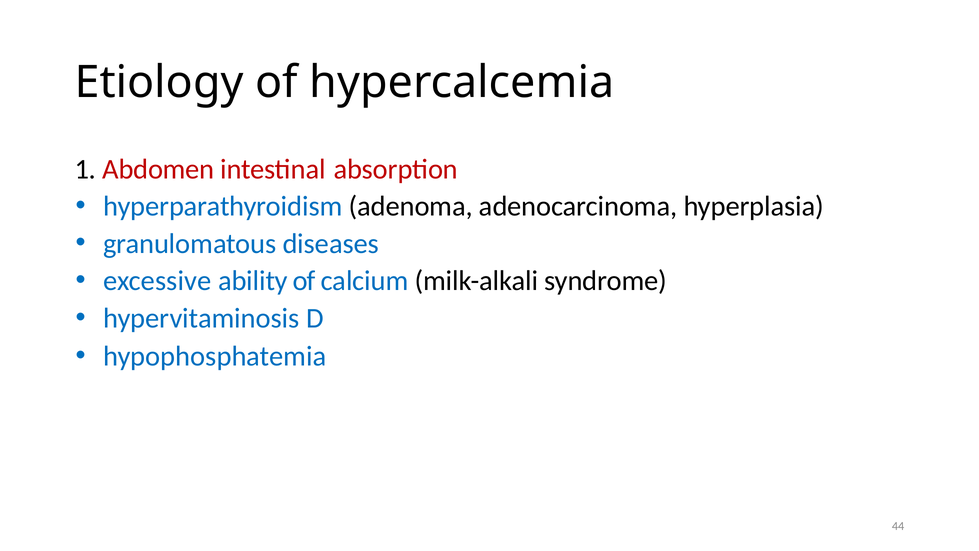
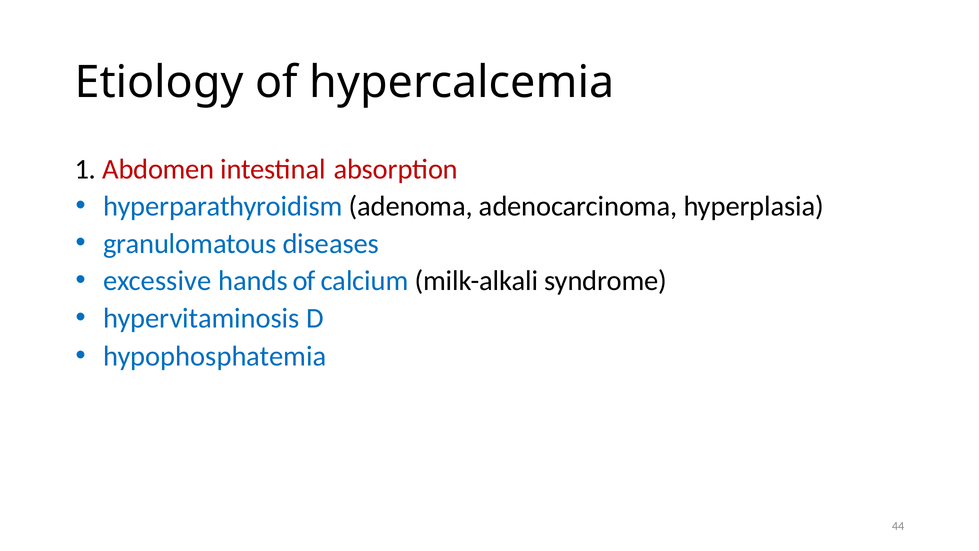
ability: ability -> hands (253, 280)
